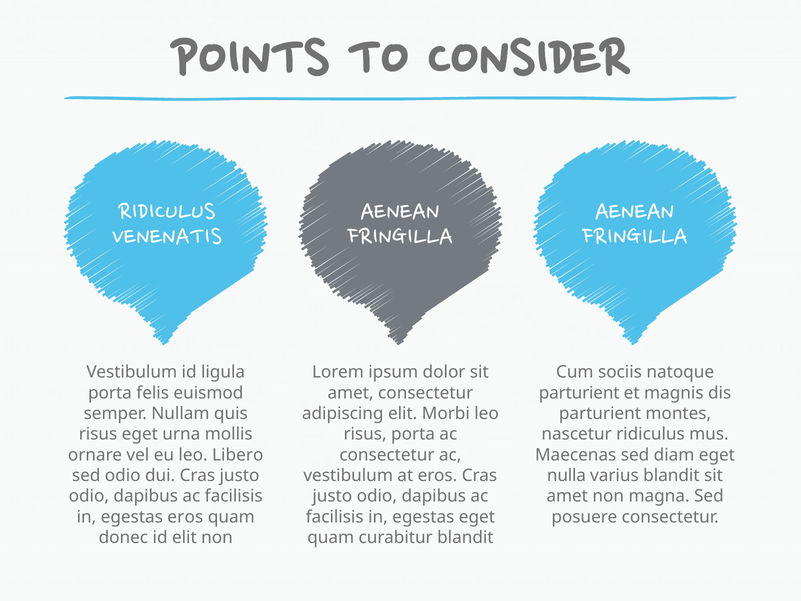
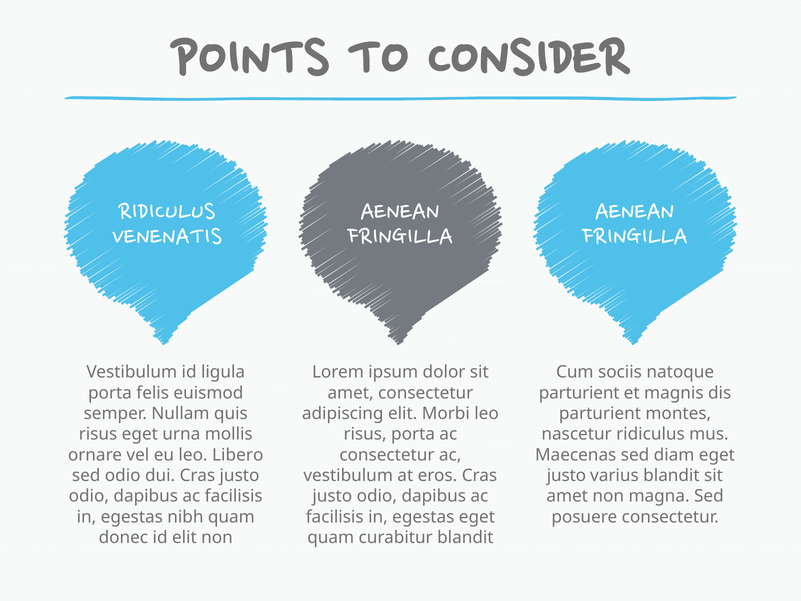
nulla: nulla -> justo (566, 475)
egestas eros: eros -> nibh (185, 517)
